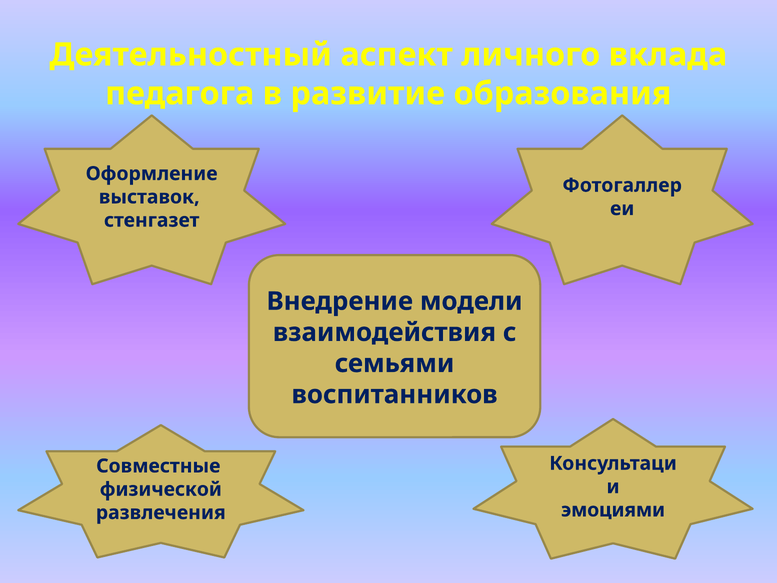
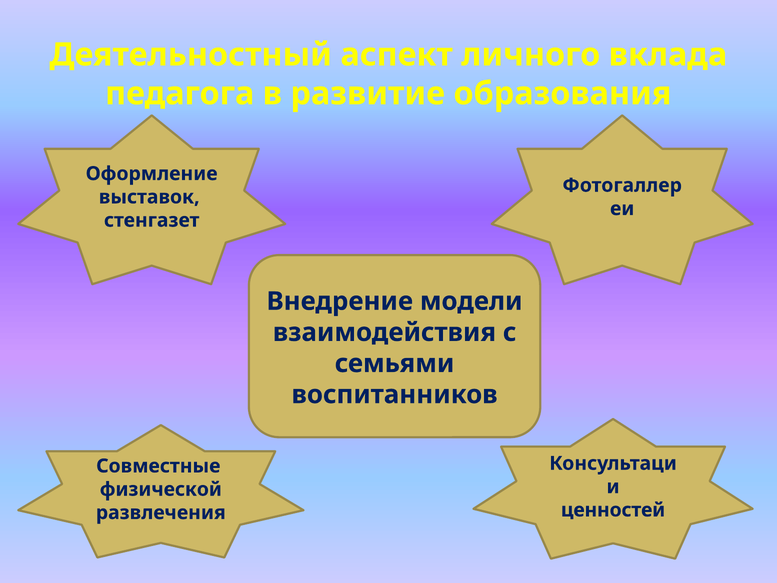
эмоциями: эмоциями -> ценностей (613, 510)
